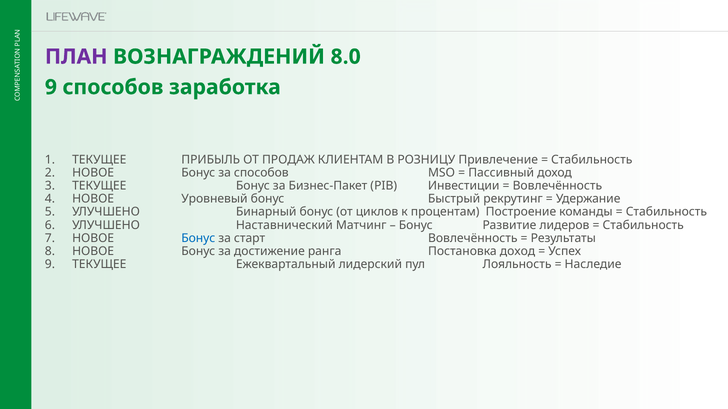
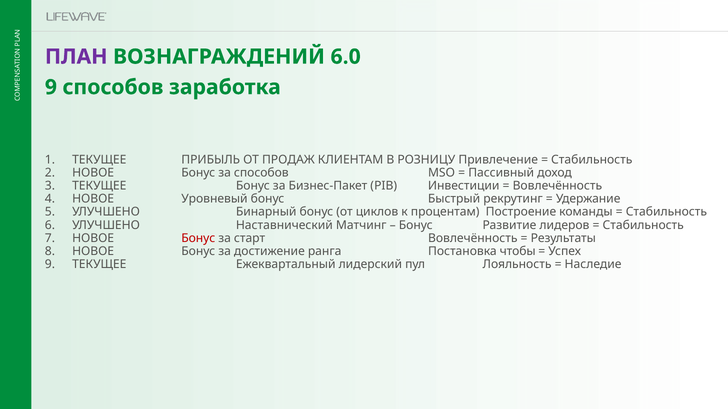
8.0: 8.0 -> 6.0 (346, 57)
Бонус colour: blue -> red (198, 238)
Постановка доход: доход -> чтобы (518, 251)
